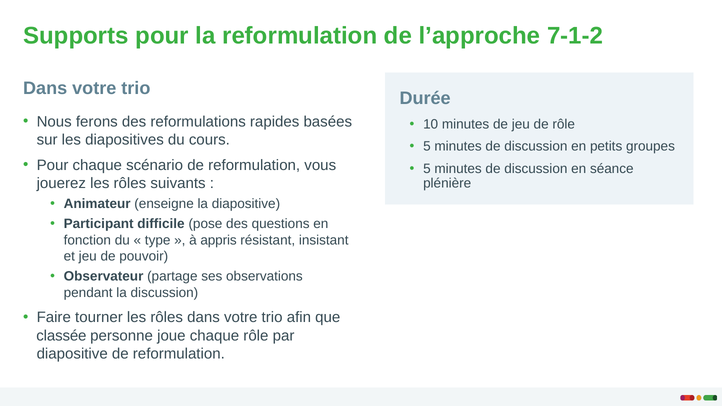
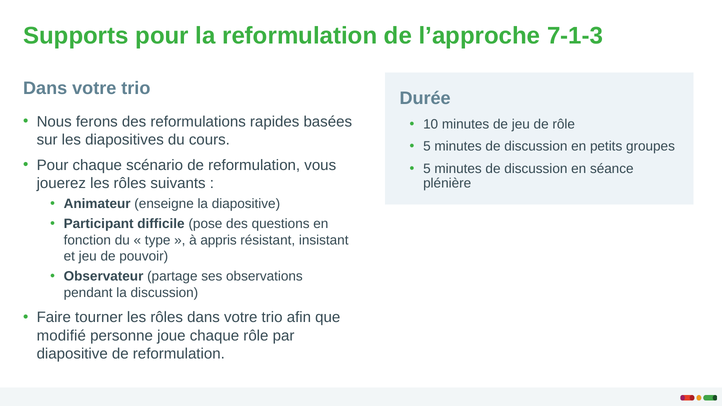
7-1-2: 7-1-2 -> 7-1-3 (575, 36)
classée: classée -> modifié (61, 336)
